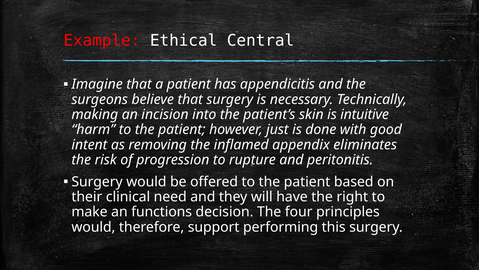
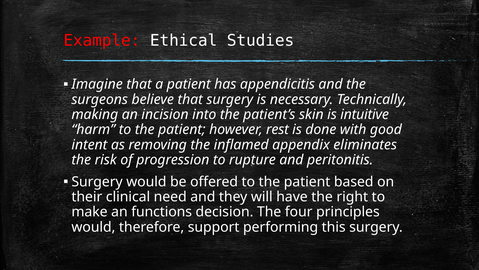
Central: Central -> Studies (261, 40)
just: just -> rest (277, 129)
